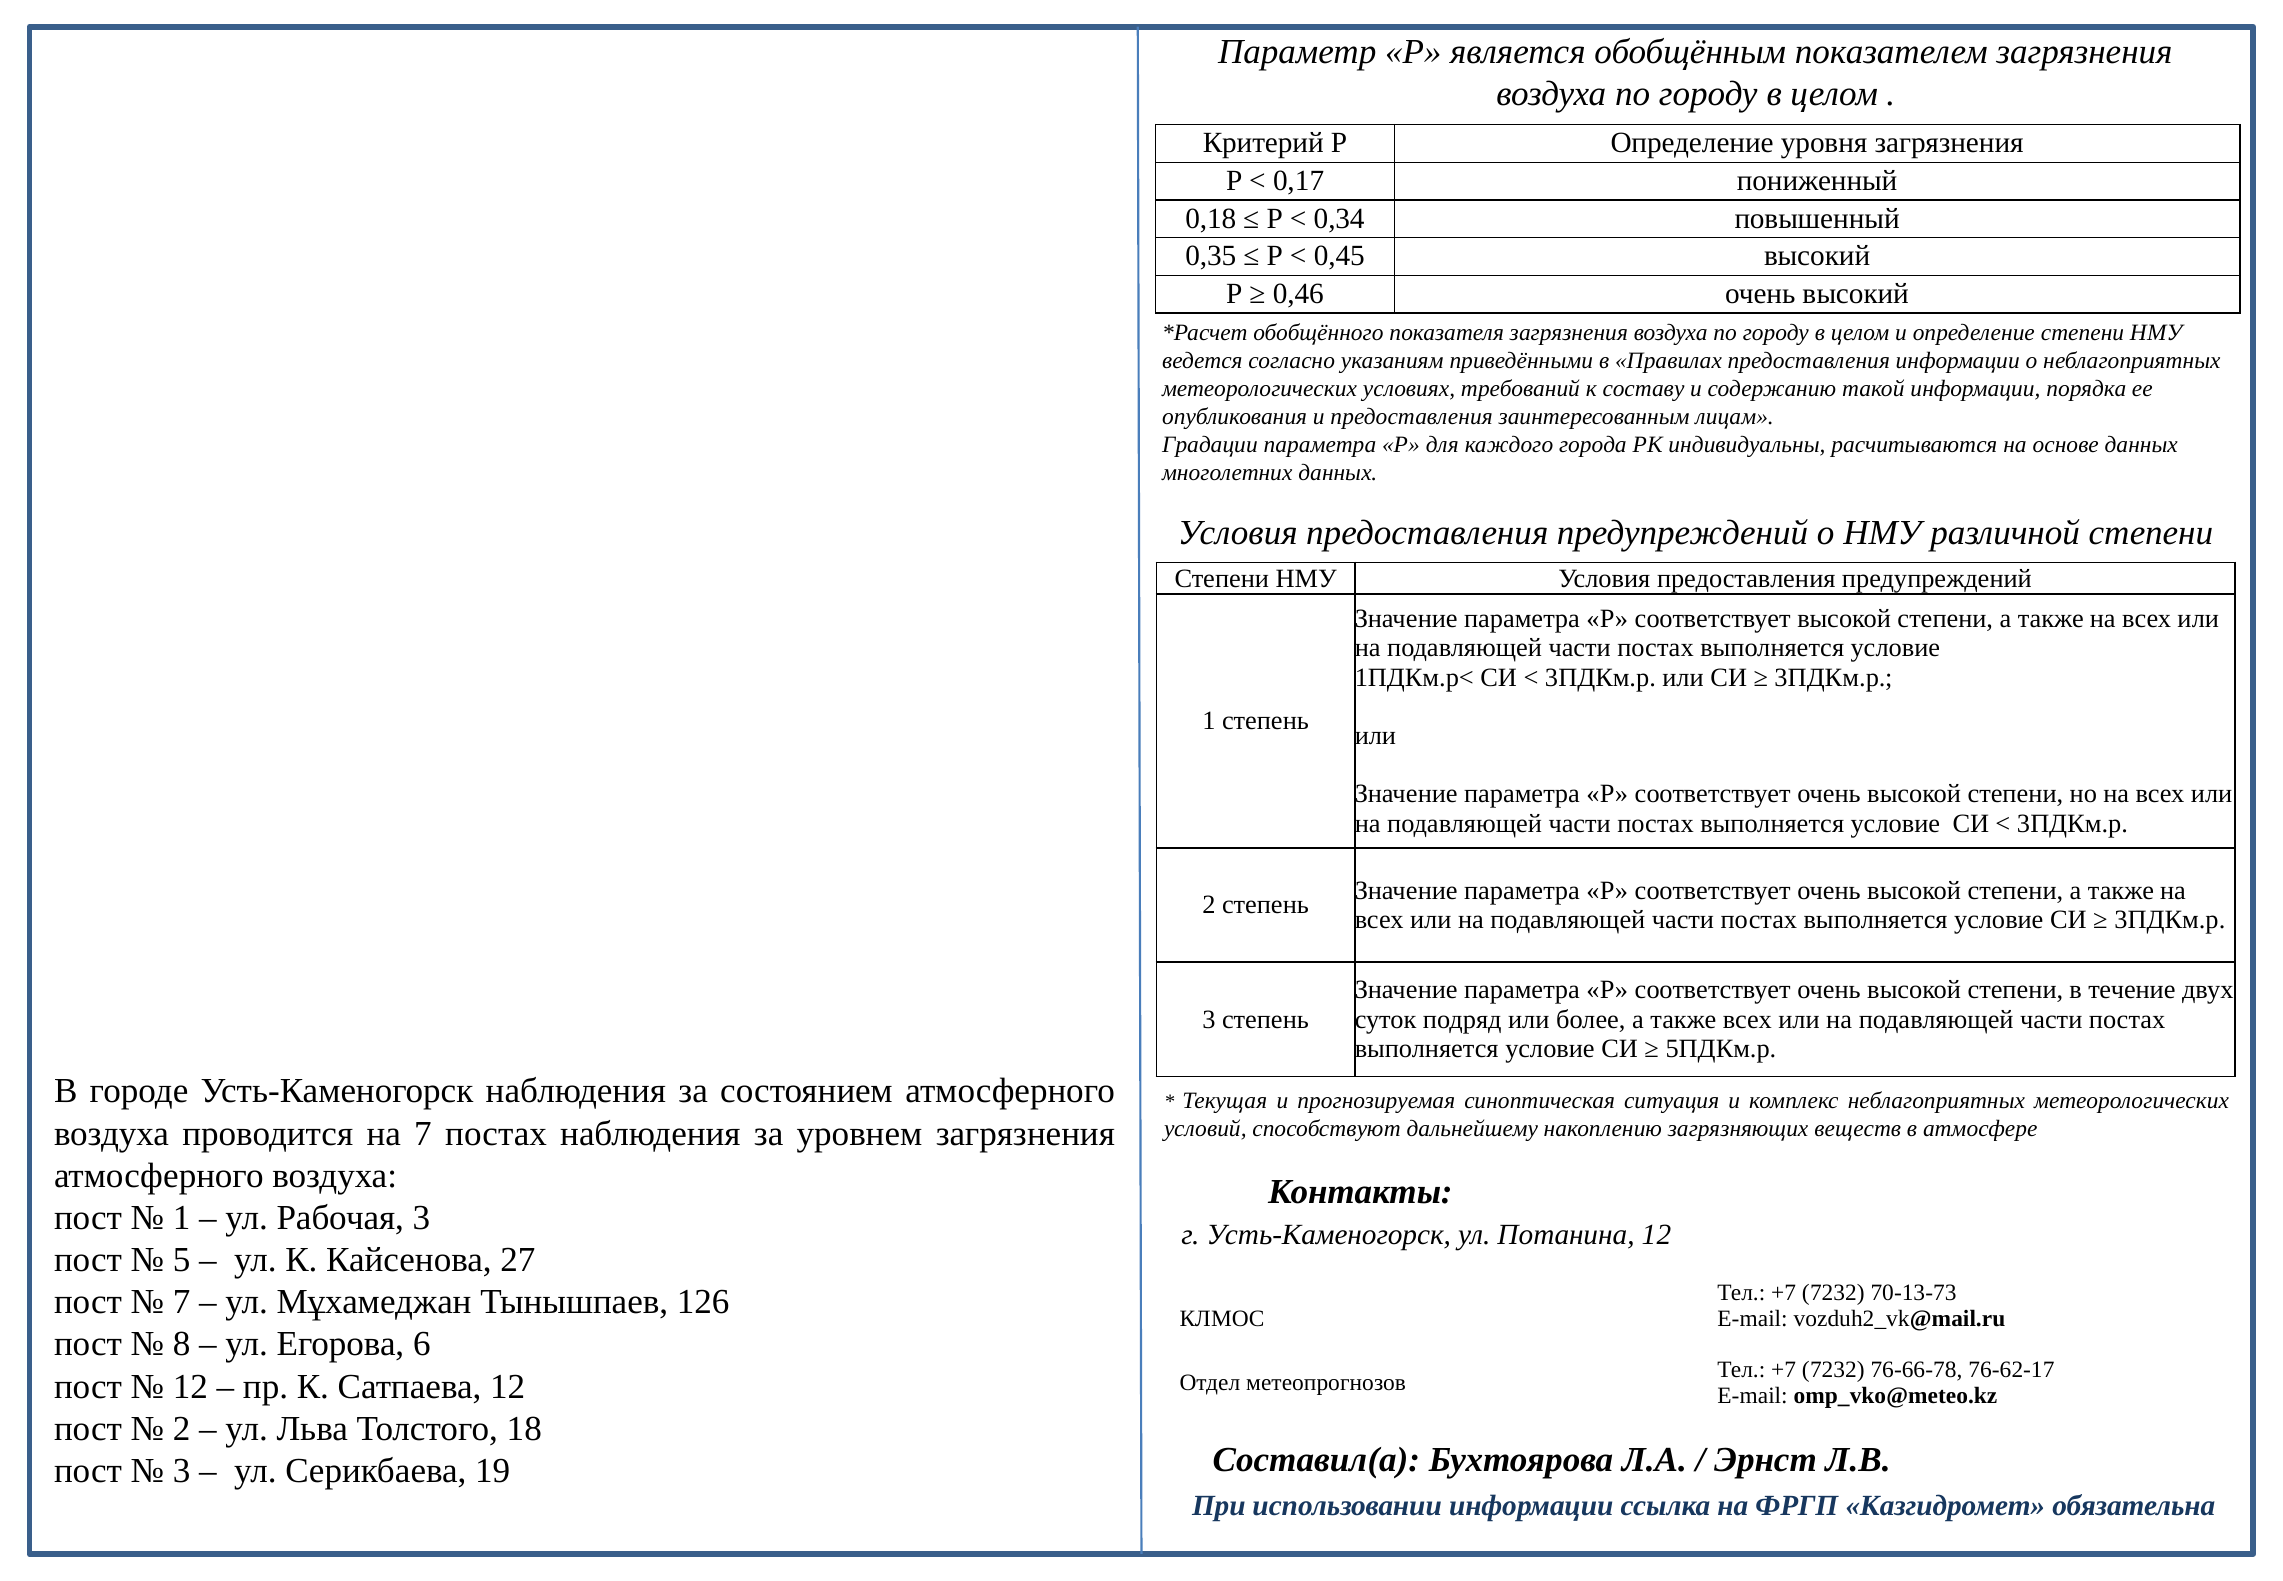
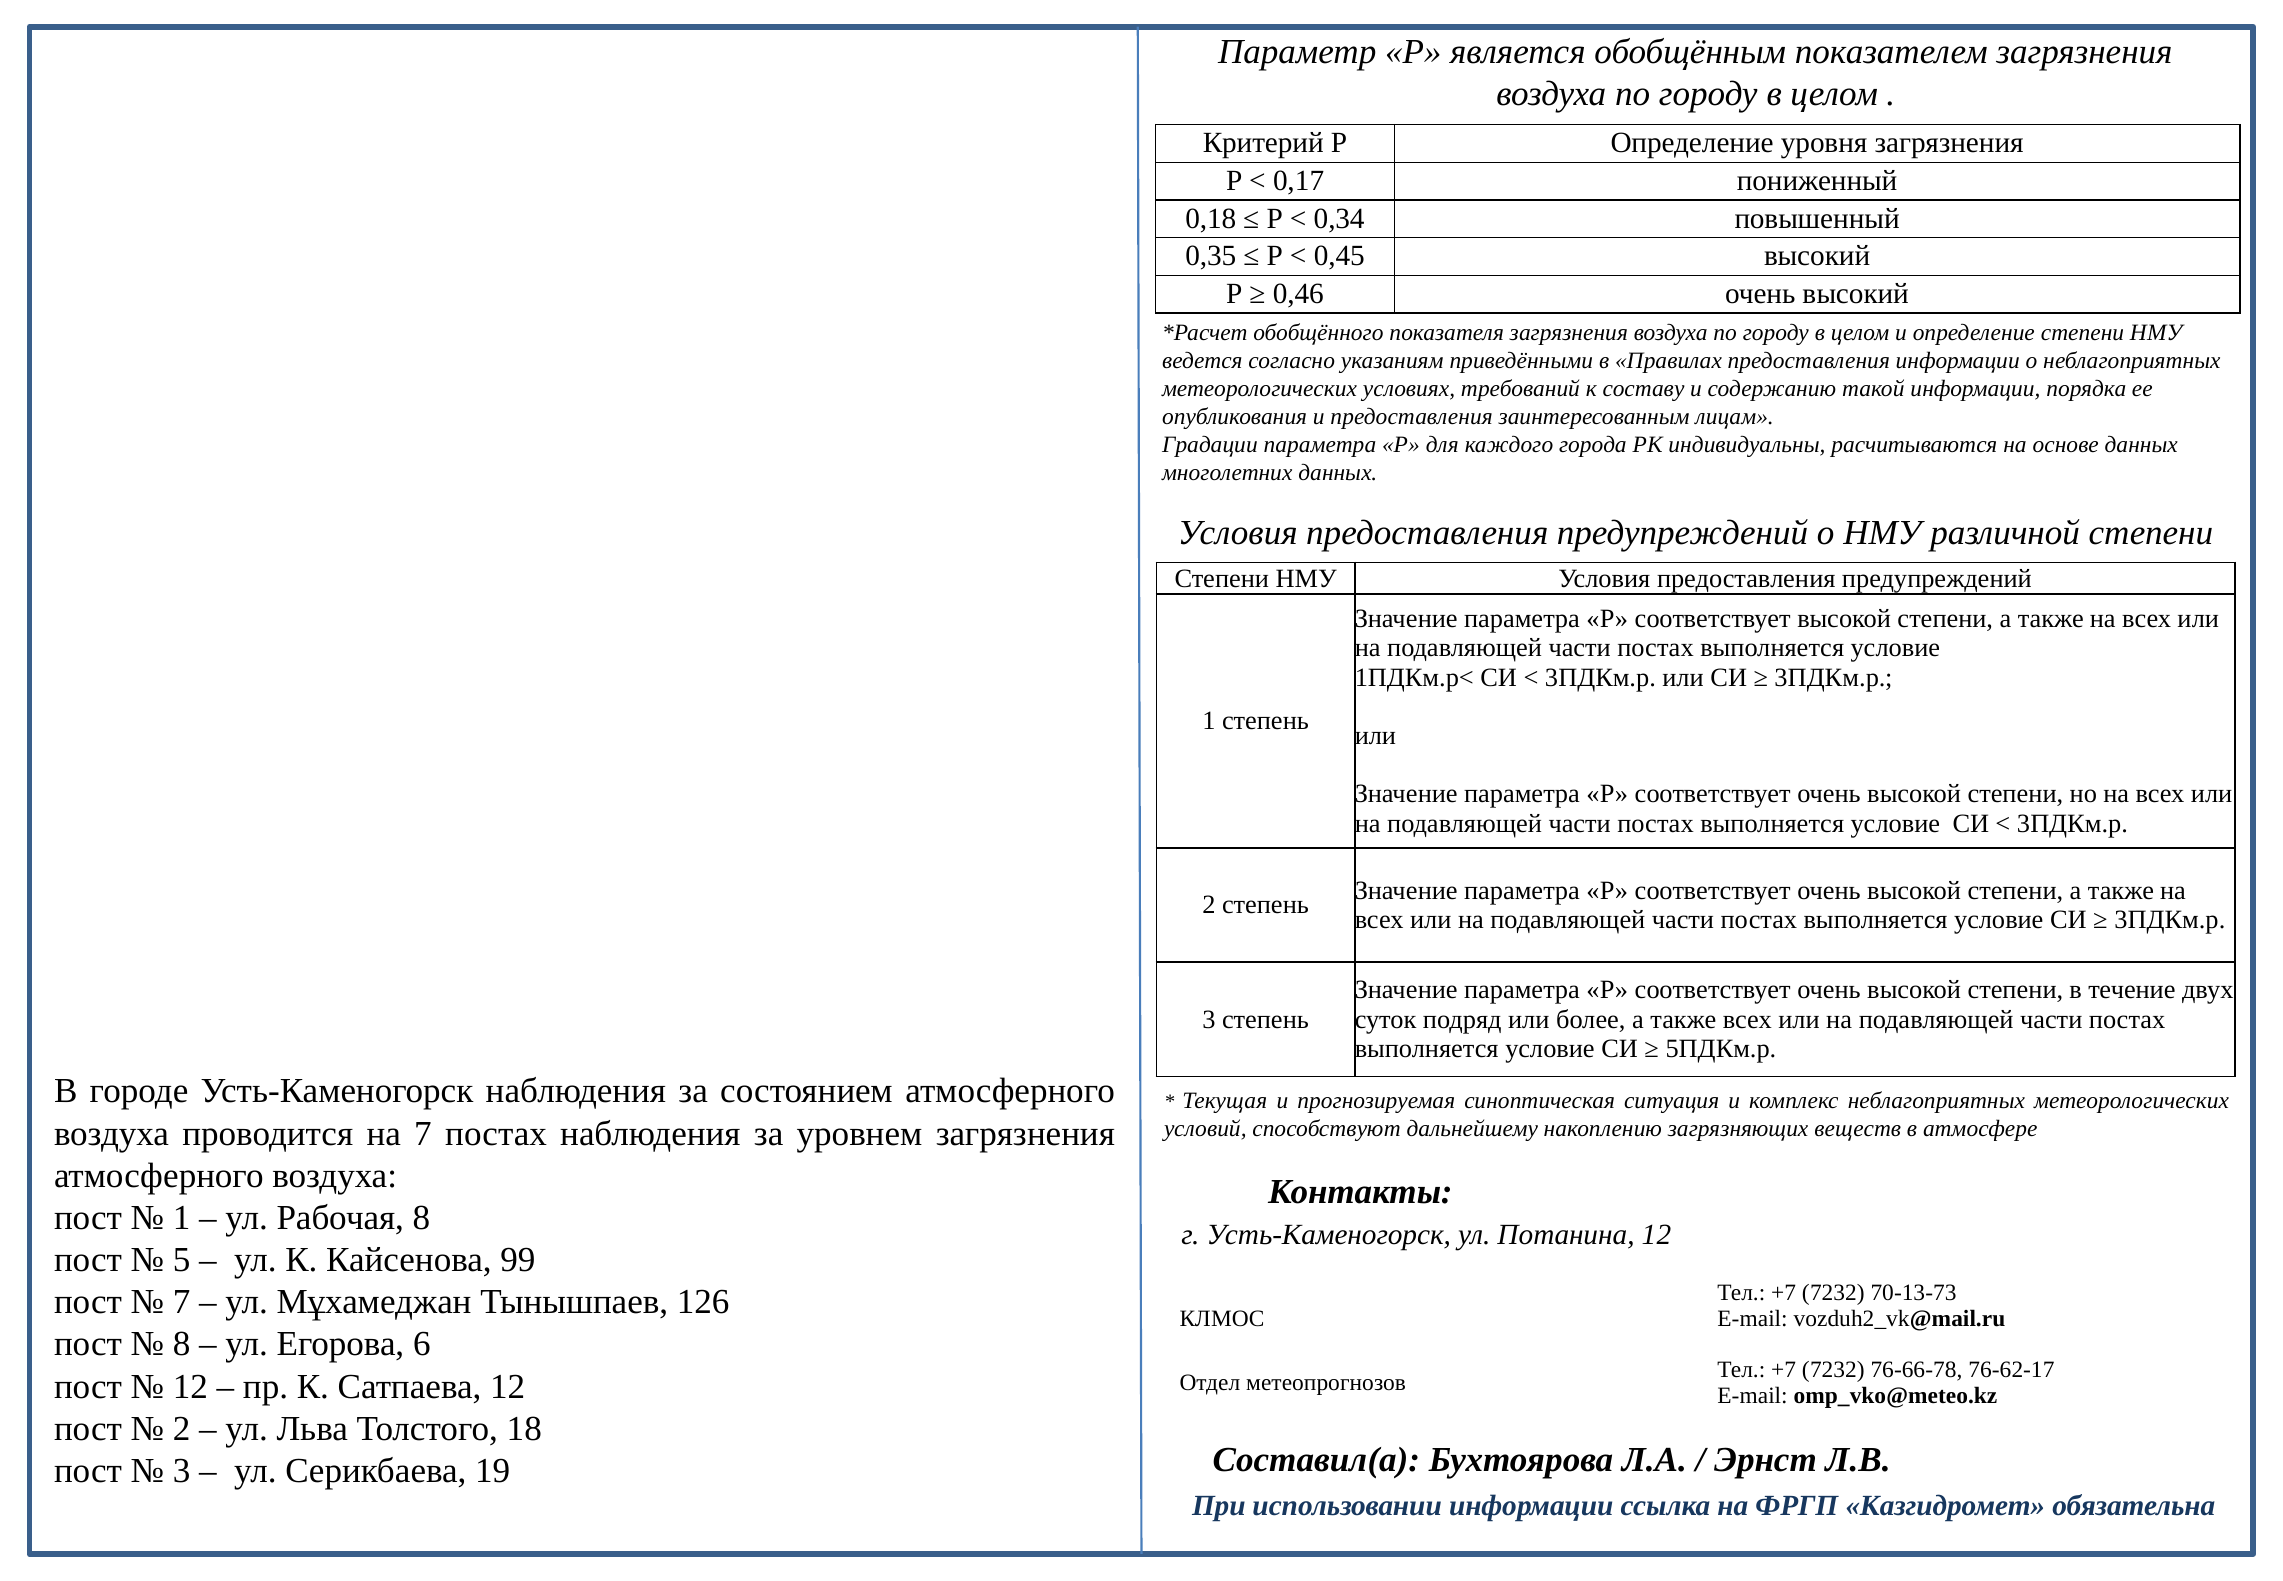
Рабочая 3: 3 -> 8 (422, 1217)
27: 27 -> 99 (518, 1260)
